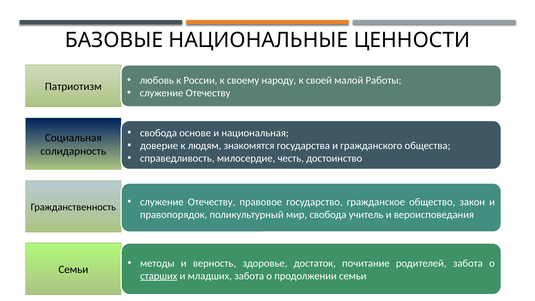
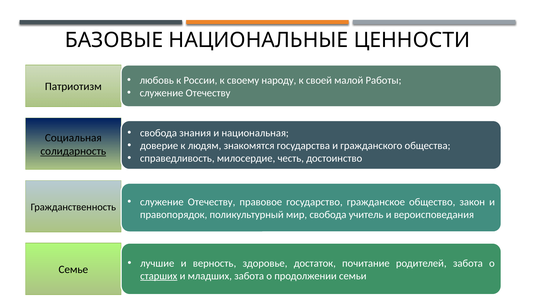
основе: основе -> знания (195, 133)
солидарность underline: none -> present (73, 151)
методы: методы -> лучшие (157, 263)
Семьи: Семьи -> Семье (73, 270)
